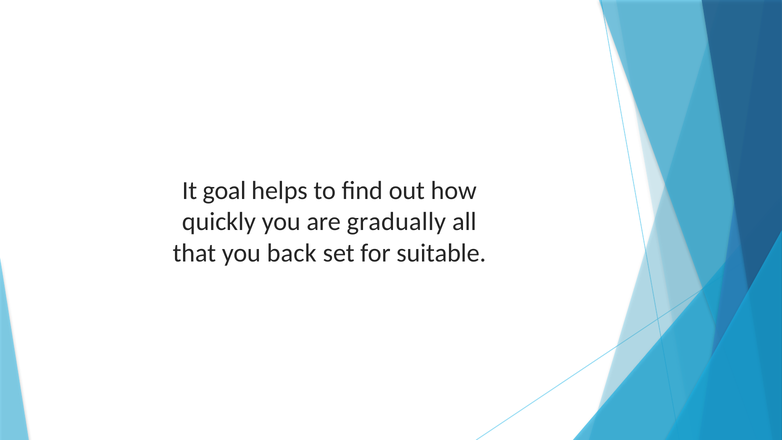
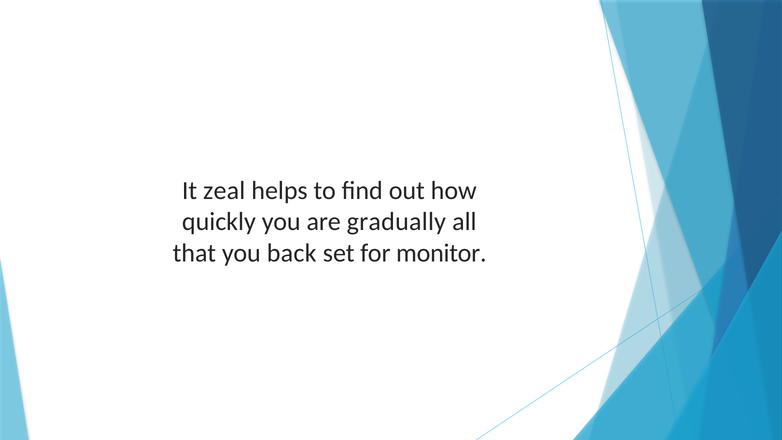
goal: goal -> zeal (224, 190)
suitable: suitable -> monitor (441, 253)
